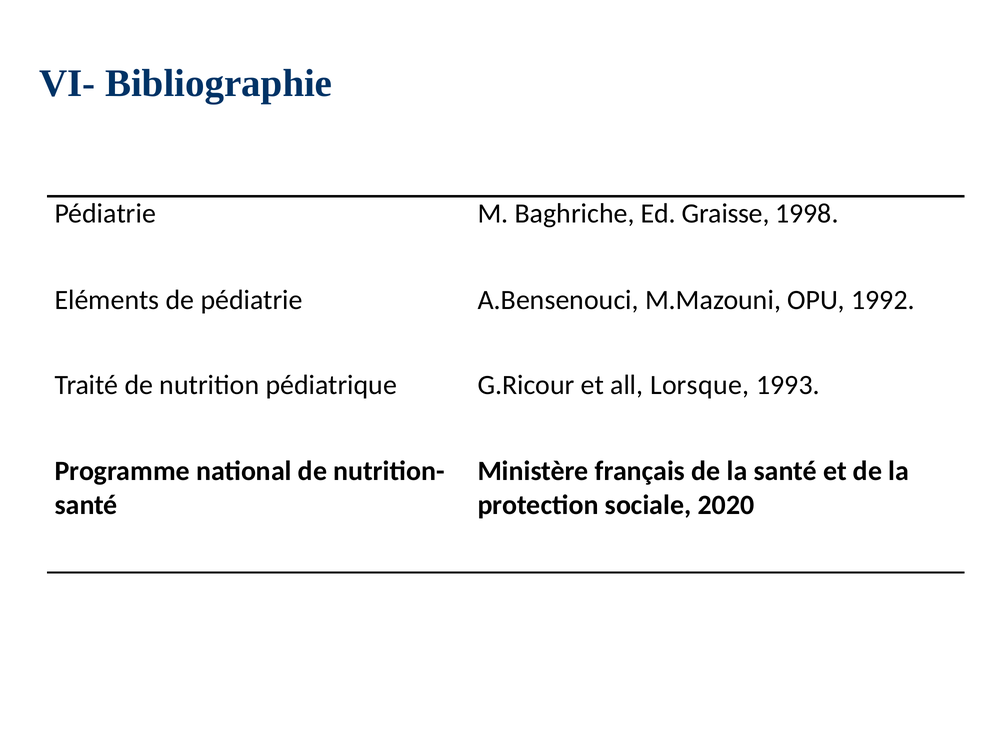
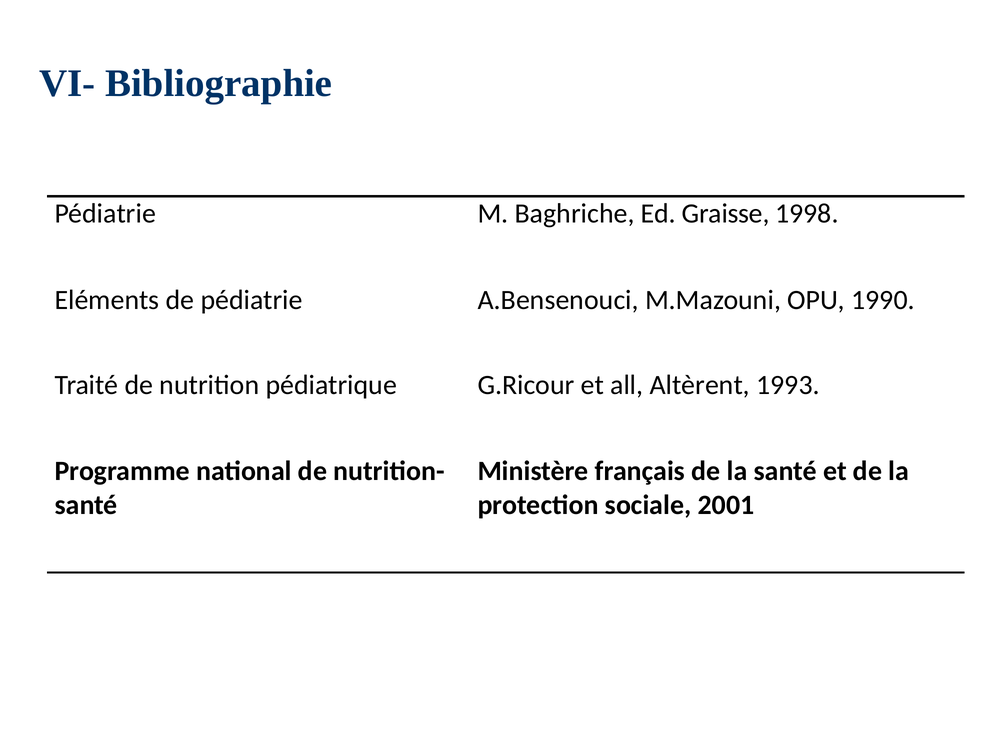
1992: 1992 -> 1990 (883, 300)
Lorsque: Lorsque -> Altèrent (700, 385)
2020: 2020 -> 2001 (726, 505)
